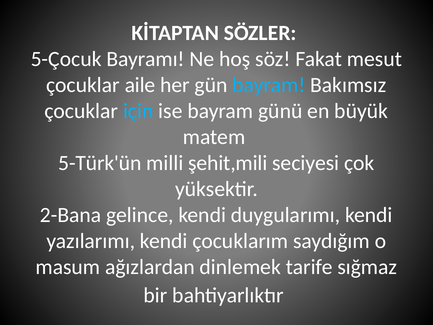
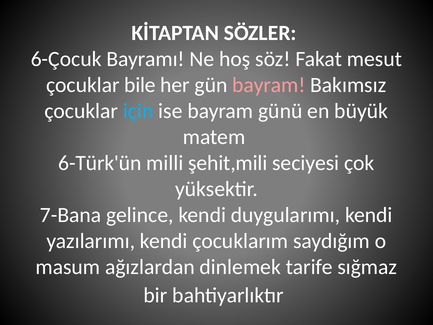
5-Çocuk: 5-Çocuk -> 6-Çocuk (66, 59)
aile: aile -> bile (140, 85)
bayram colour: light blue -> pink (269, 85)
5-Türk'ün: 5-Türk'ün -> 6-Türk'ün (100, 163)
2-Bana: 2-Bana -> 7-Bana (71, 215)
